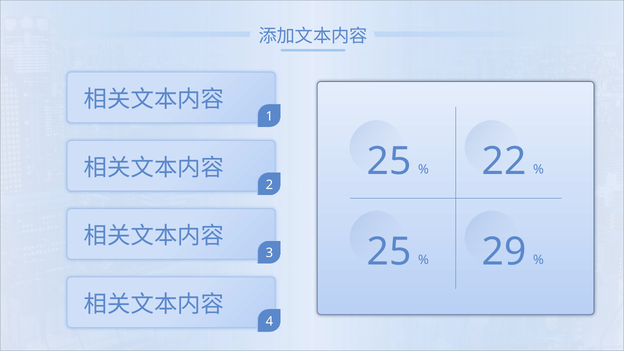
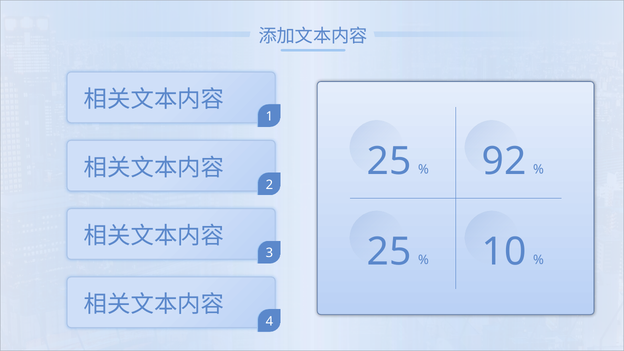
22: 22 -> 92 (504, 162)
29: 29 -> 10 (504, 252)
